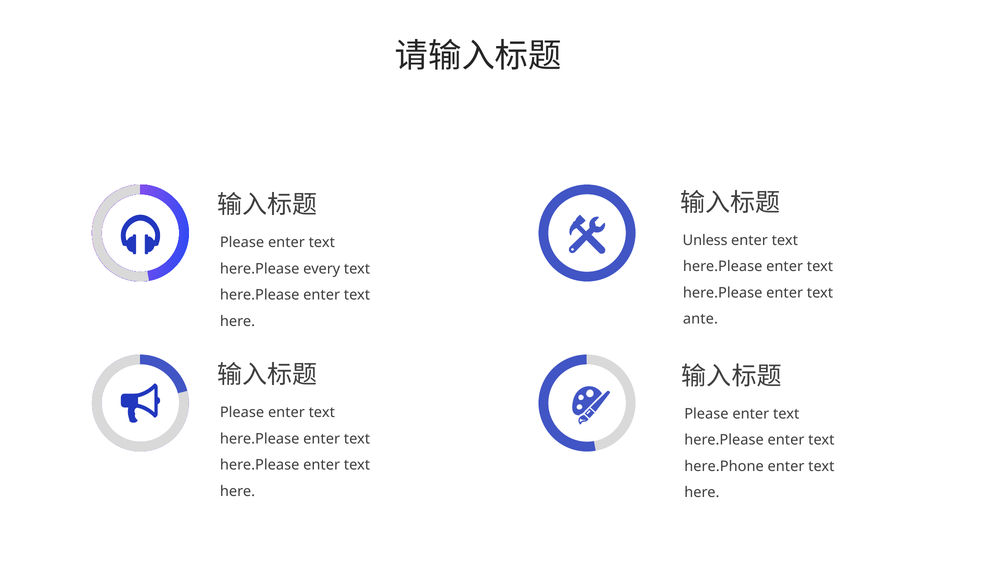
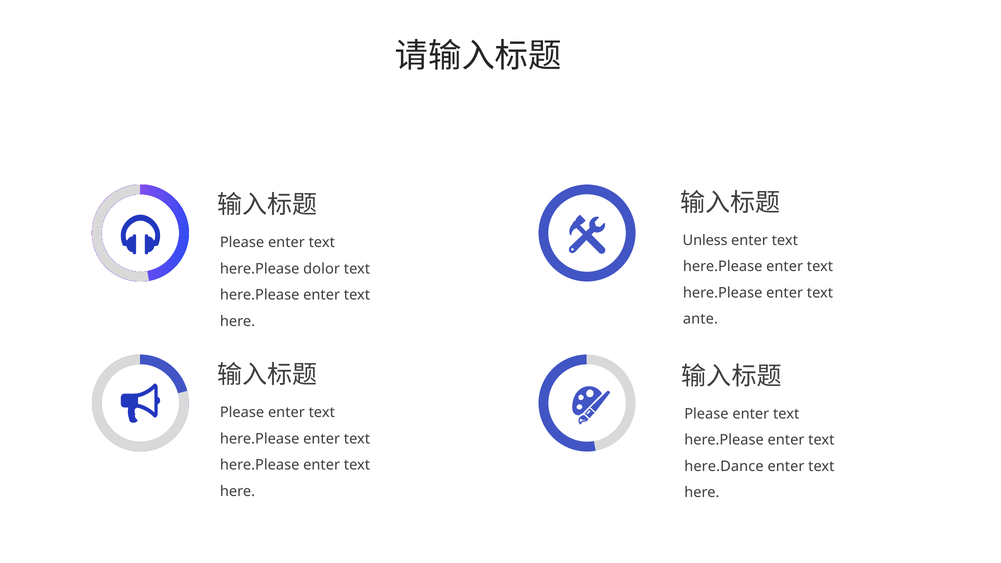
every: every -> dolor (322, 269)
here.Phone: here.Phone -> here.Dance (724, 466)
